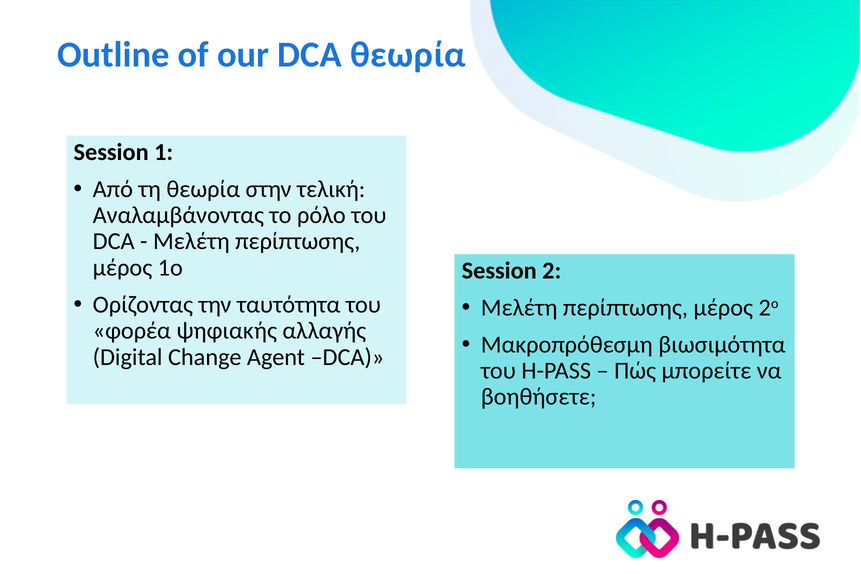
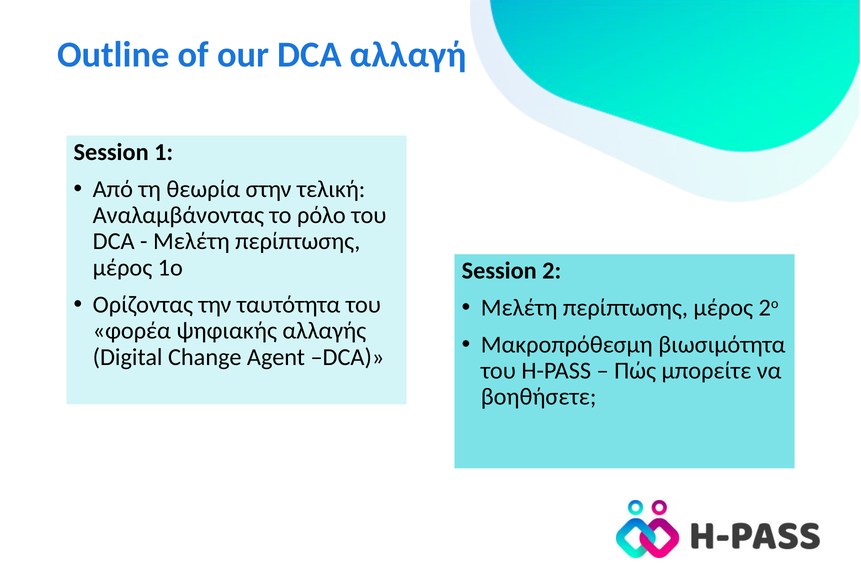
DCA θεωρία: θεωρία -> αλλαγή (408, 55)
